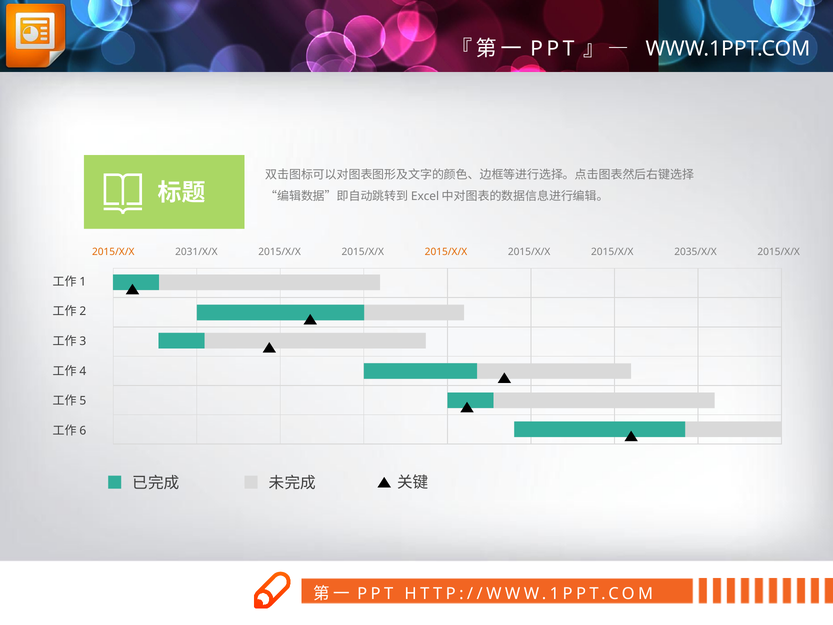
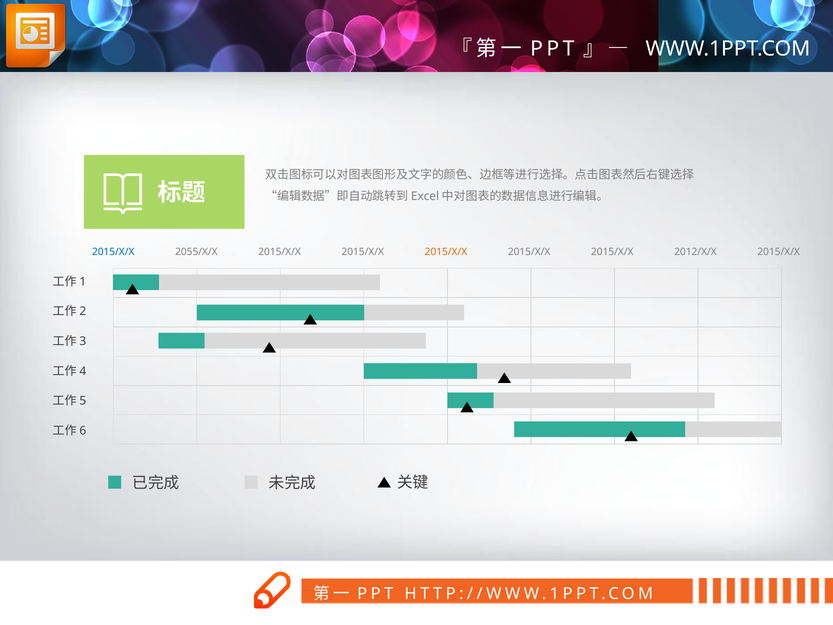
2015/X/X colour: orange -> blue (113, 252)
2031/X/X: 2031/X/X -> 2055/X/X (196, 252)
2035/X/X: 2035/X/X -> 2012/X/X (695, 252)
